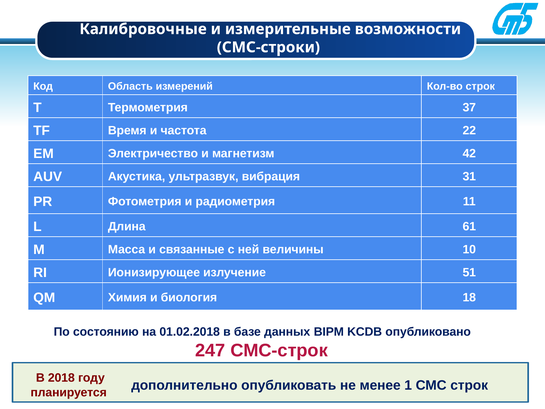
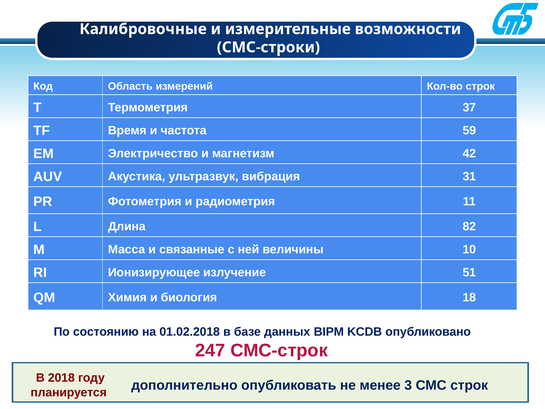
22: 22 -> 59 (469, 130)
61: 61 -> 82 (469, 226)
1: 1 -> 3 (408, 385)
